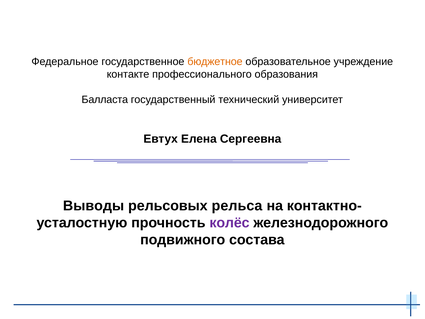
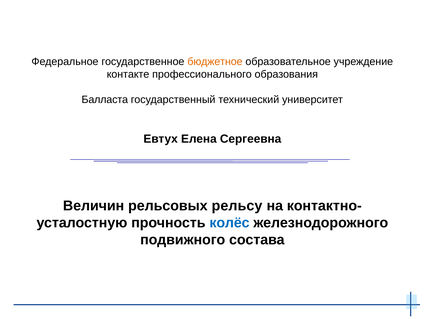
Выводы: Выводы -> Величин (94, 206)
рельса: рельса -> рельсу (237, 206)
колёс colour: purple -> blue (229, 223)
